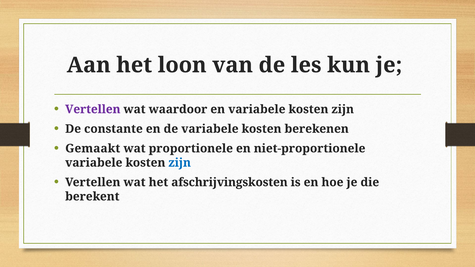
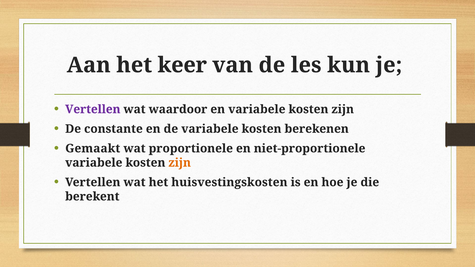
loon: loon -> keer (182, 65)
zijn colour: blue -> orange (180, 163)
afschrijvingskosten: afschrijvingskosten -> huisvestingskosten (229, 182)
